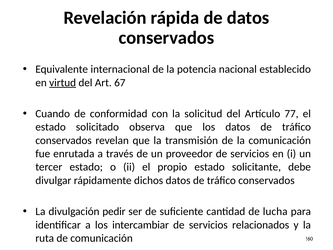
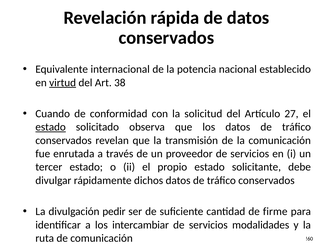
67: 67 -> 38 (120, 83)
77: 77 -> 27 (291, 114)
estado underline: none -> present (51, 127)
lucha: lucha -> firme (275, 211)
relacionados: relacionados -> modalidades (261, 225)
